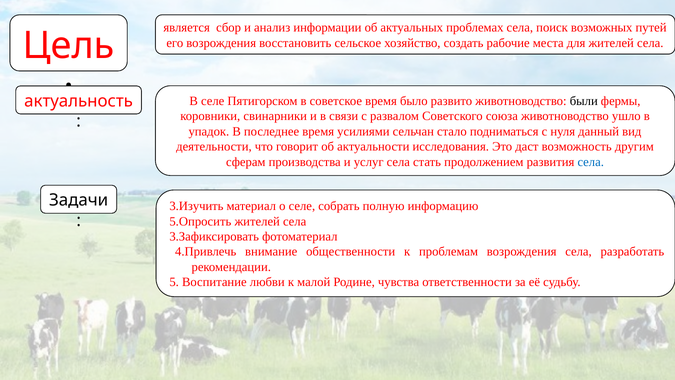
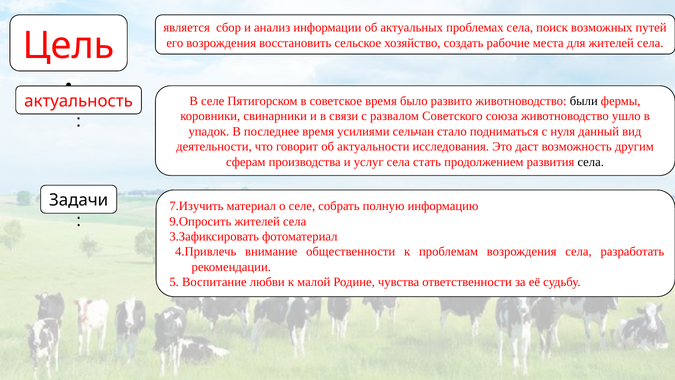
села colour: blue -> black (591, 162)
3.Изучить: 3.Изучить -> 7.Изучить (196, 206)
5.Опросить: 5.Опросить -> 9.Опросить (200, 221)
